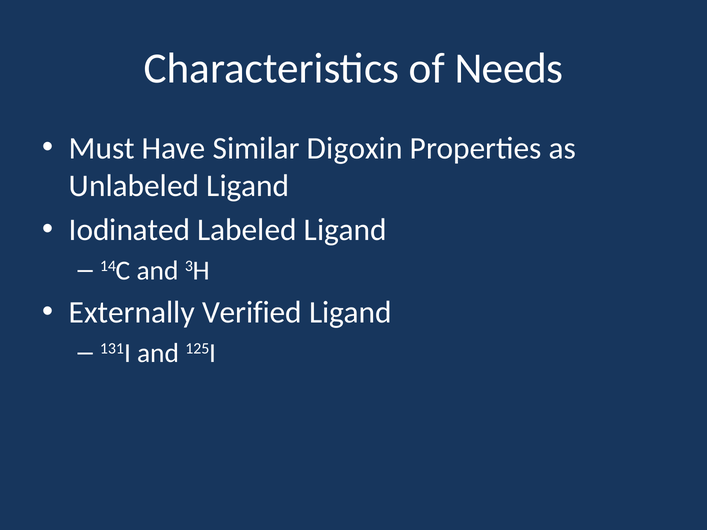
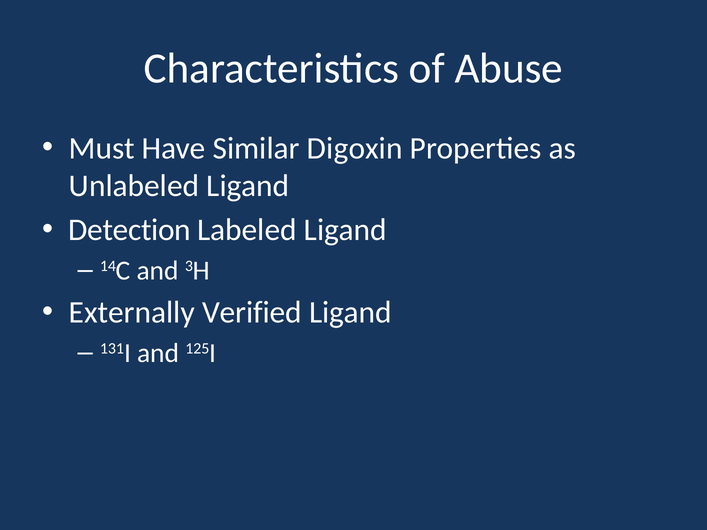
Needs: Needs -> Abuse (509, 68)
Iodinated: Iodinated -> Detection (130, 230)
